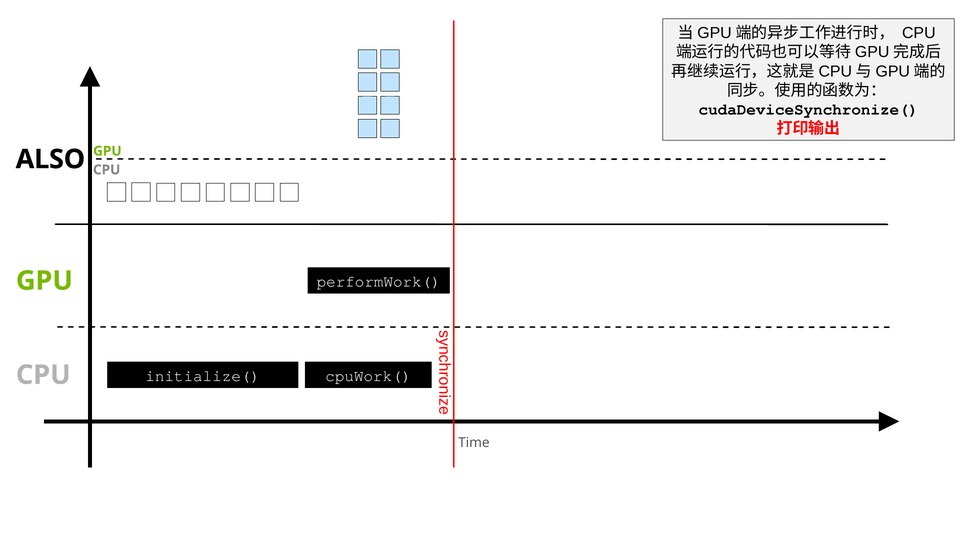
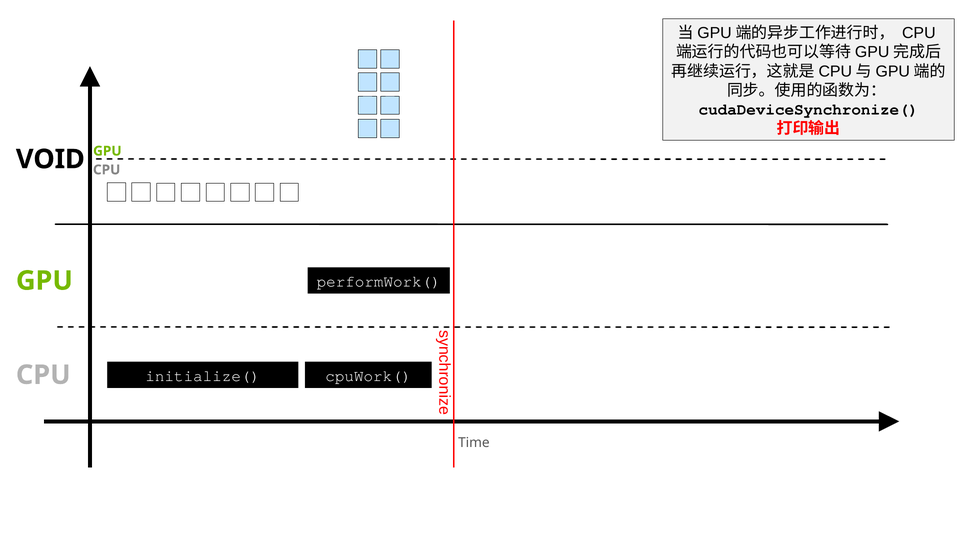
ALSO: ALSO -> VOID (50, 159)
